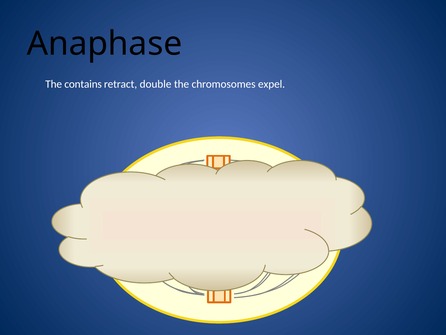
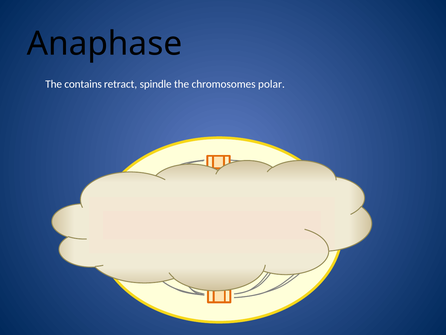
double: double -> spindle (156, 84)
expel: expel -> polar (271, 84)
